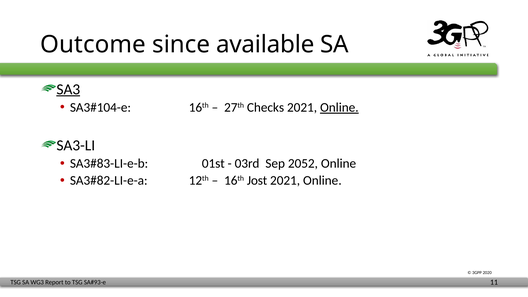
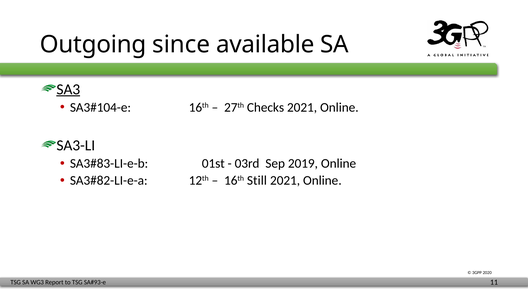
Outcome: Outcome -> Outgoing (93, 44)
Online underline: present -> none (339, 107)
2052: 2052 -> 2019 (303, 164)
Jost: Jost -> Still (257, 181)
